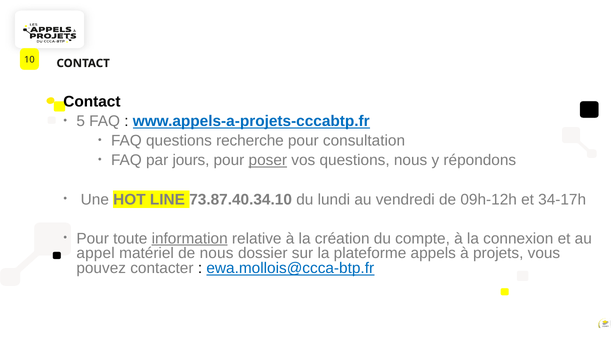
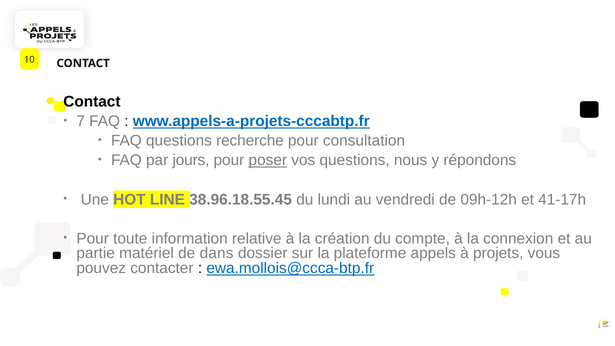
5: 5 -> 7 (81, 121)
73.87.40.34.10: 73.87.40.34.10 -> 38.96.18.55.45 (241, 199)
34-17h: 34-17h -> 41-17h (562, 199)
information underline: present -> none (190, 239)
appel: appel -> partie (96, 253)
de nous: nous -> dans (217, 253)
